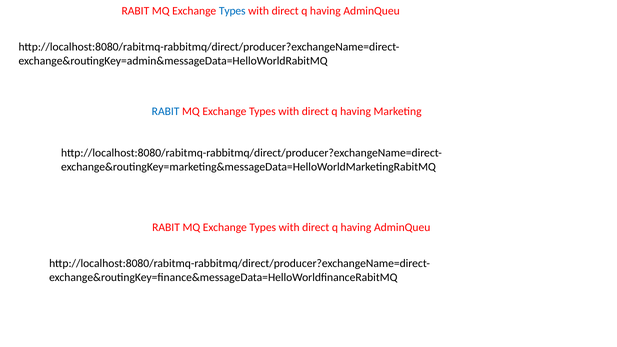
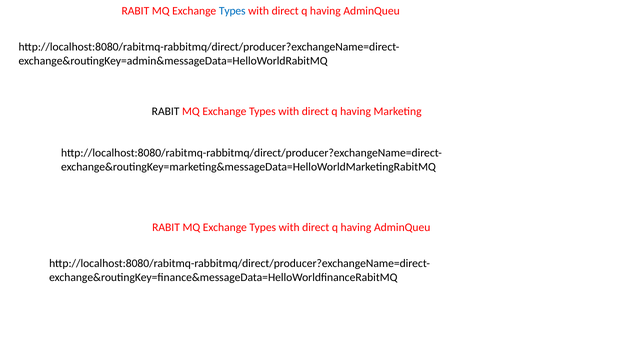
RABIT colour: blue -> black (166, 111)
